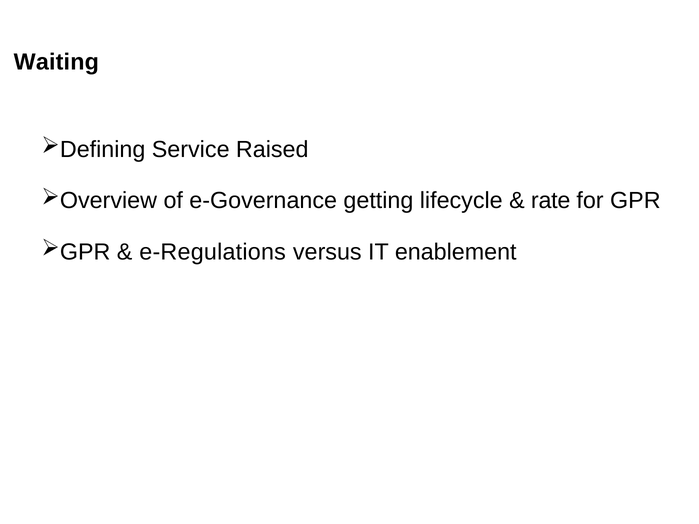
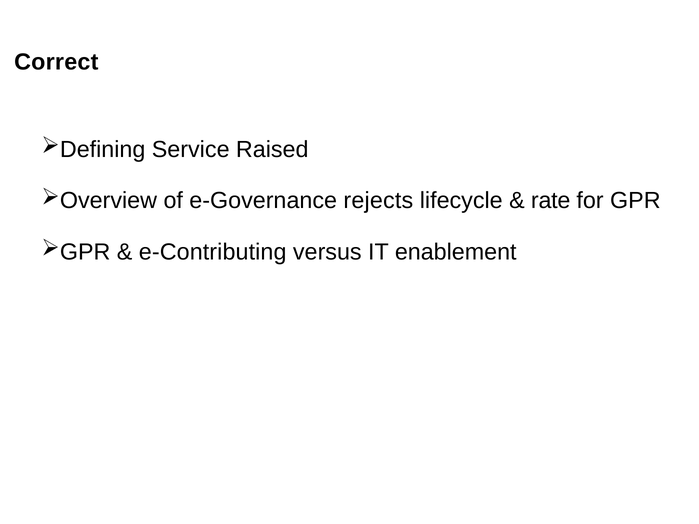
Waiting: Waiting -> Correct (56, 62)
getting: getting -> rejects (378, 201)
e-Regulations: e-Regulations -> e-Contributing (213, 252)
